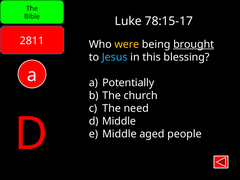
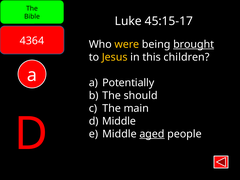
78:15-17: 78:15-17 -> 45:15-17 (169, 21)
2811: 2811 -> 4364 (32, 41)
Jesus colour: light blue -> yellow (115, 57)
blessing: blessing -> children (187, 57)
church: church -> should (141, 96)
need: need -> main (136, 108)
aged underline: none -> present (152, 134)
